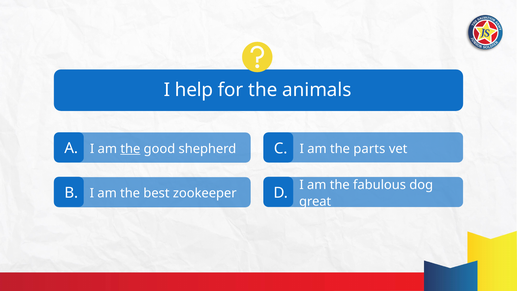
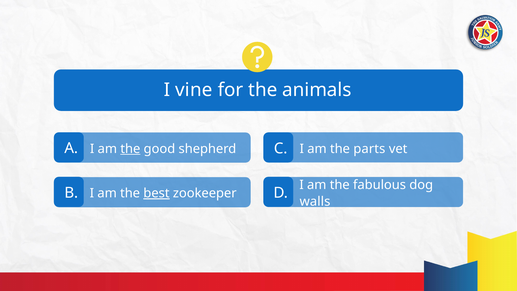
help: help -> vine (194, 90)
best underline: none -> present (156, 193)
great: great -> walls (315, 201)
